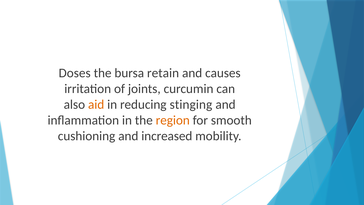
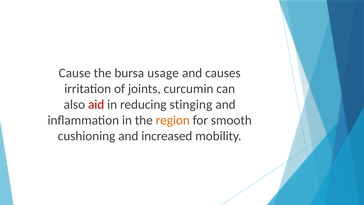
Doses: Doses -> Cause (75, 73)
retain: retain -> usage (163, 73)
aid colour: orange -> red (96, 104)
